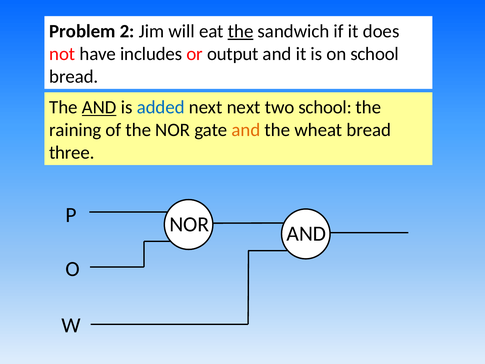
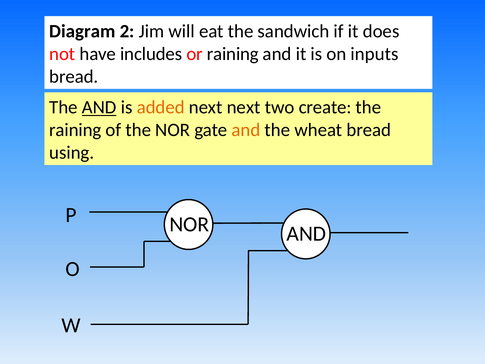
Problem: Problem -> Diagram (82, 31)
the underline: present -> none (241, 31)
or output: output -> raining (233, 54)
on school: school -> inputs (374, 54)
added colour: blue -> orange (161, 107)
two school: school -> create (325, 107)
three: three -> using (72, 153)
